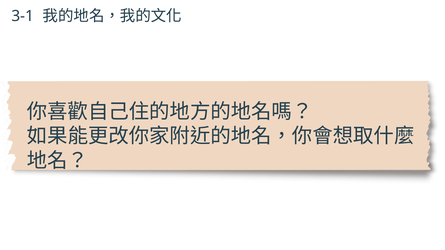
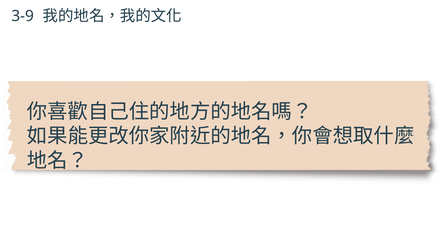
3-1: 3-1 -> 3-9 (23, 16)
